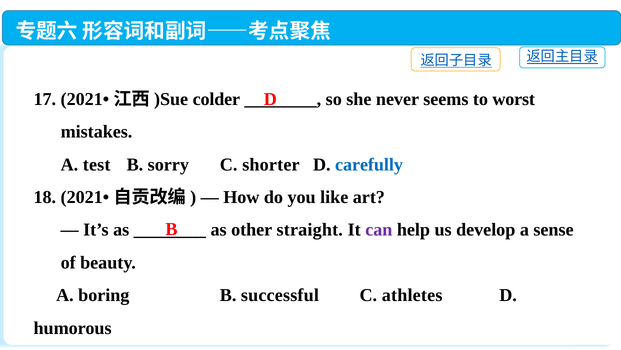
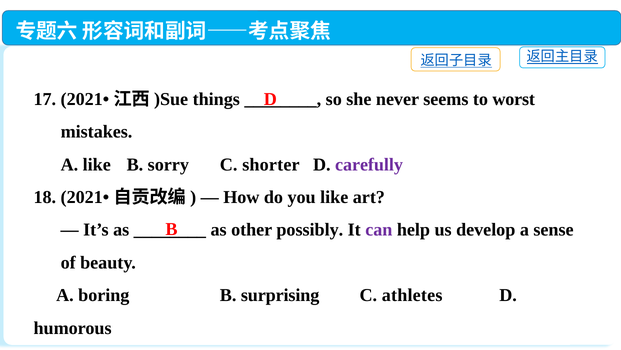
colder: colder -> things (216, 99)
A test: test -> like (97, 164)
carefully colour: blue -> purple (369, 164)
straight: straight -> possibly (310, 230)
successful: successful -> surprising (280, 295)
